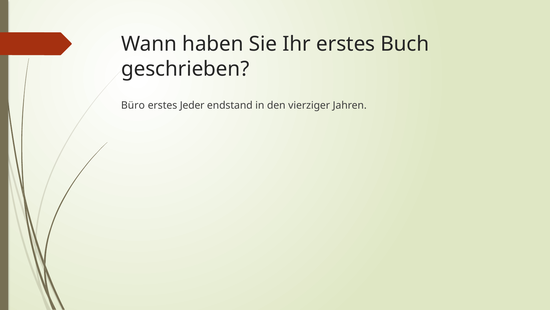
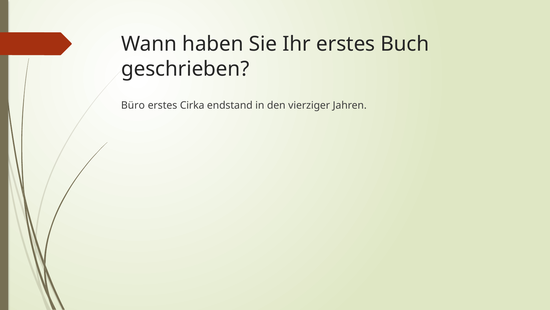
Jeder: Jeder -> Cirka (192, 105)
